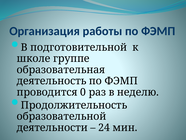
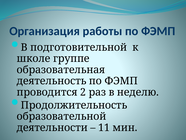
0: 0 -> 2 (83, 92)
24: 24 -> 11 (104, 127)
